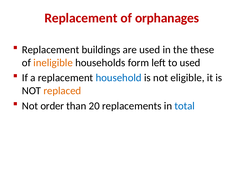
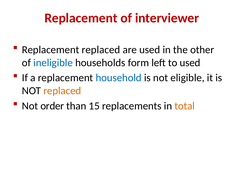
orphanages: orphanages -> interviewer (167, 18)
Replacement buildings: buildings -> replaced (101, 50)
these: these -> other (202, 50)
ineligible colour: orange -> blue (53, 63)
20: 20 -> 15 (94, 106)
total colour: blue -> orange (185, 106)
